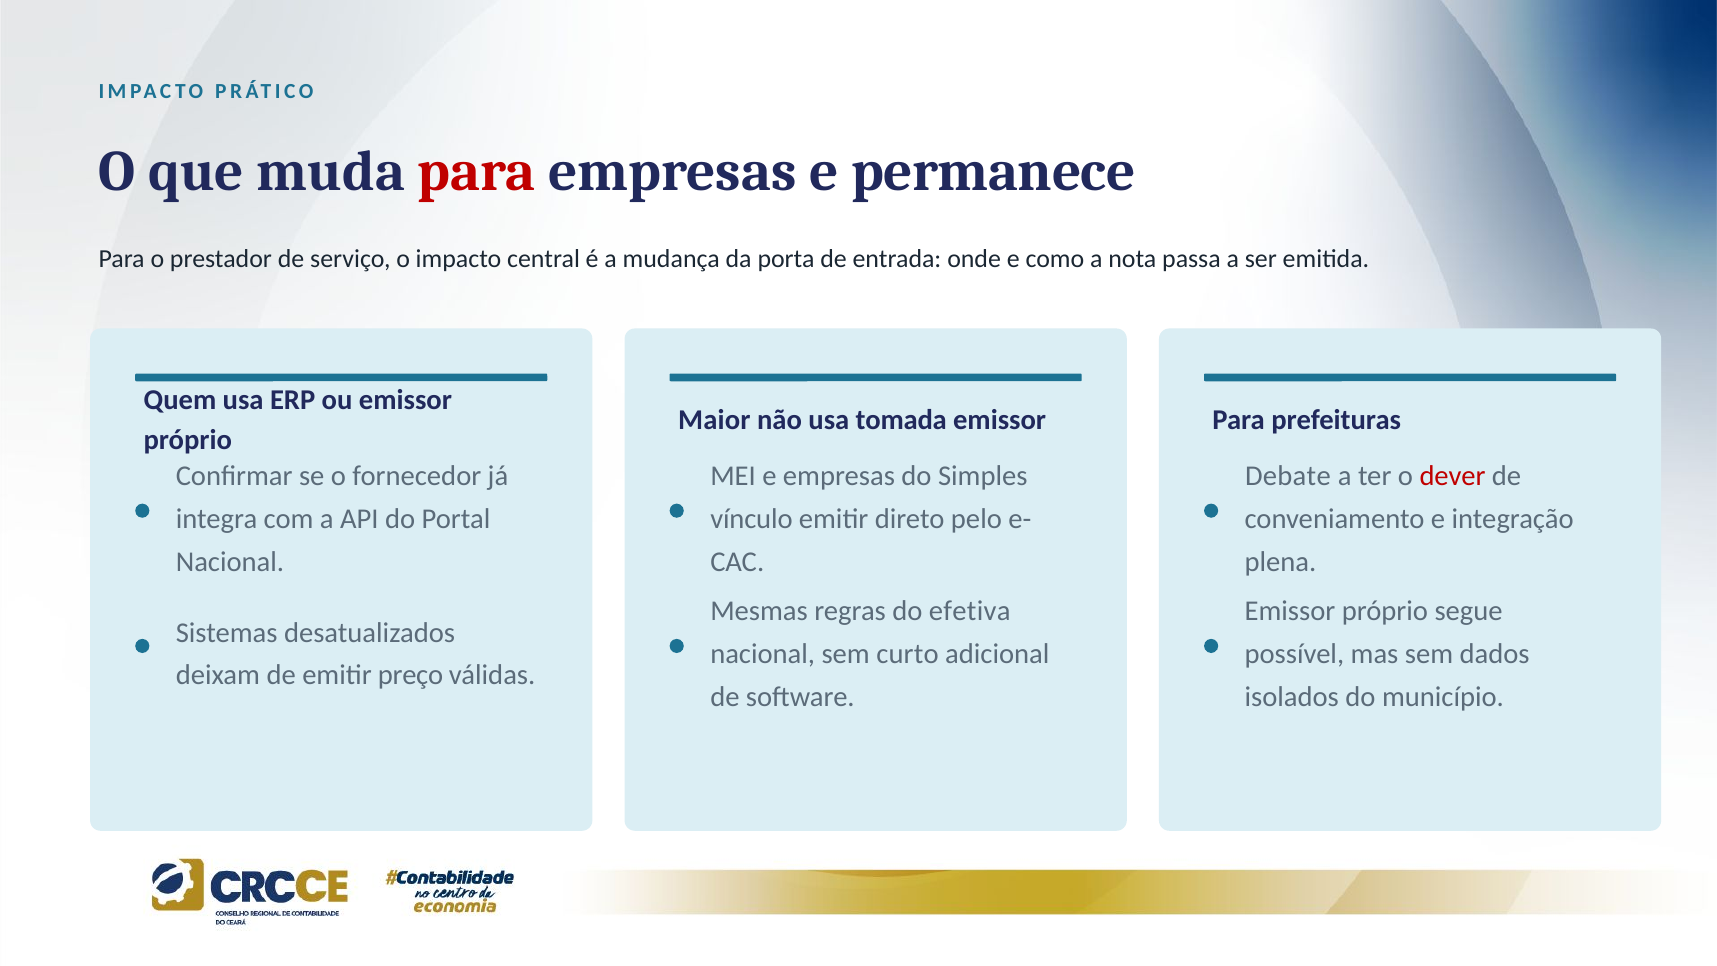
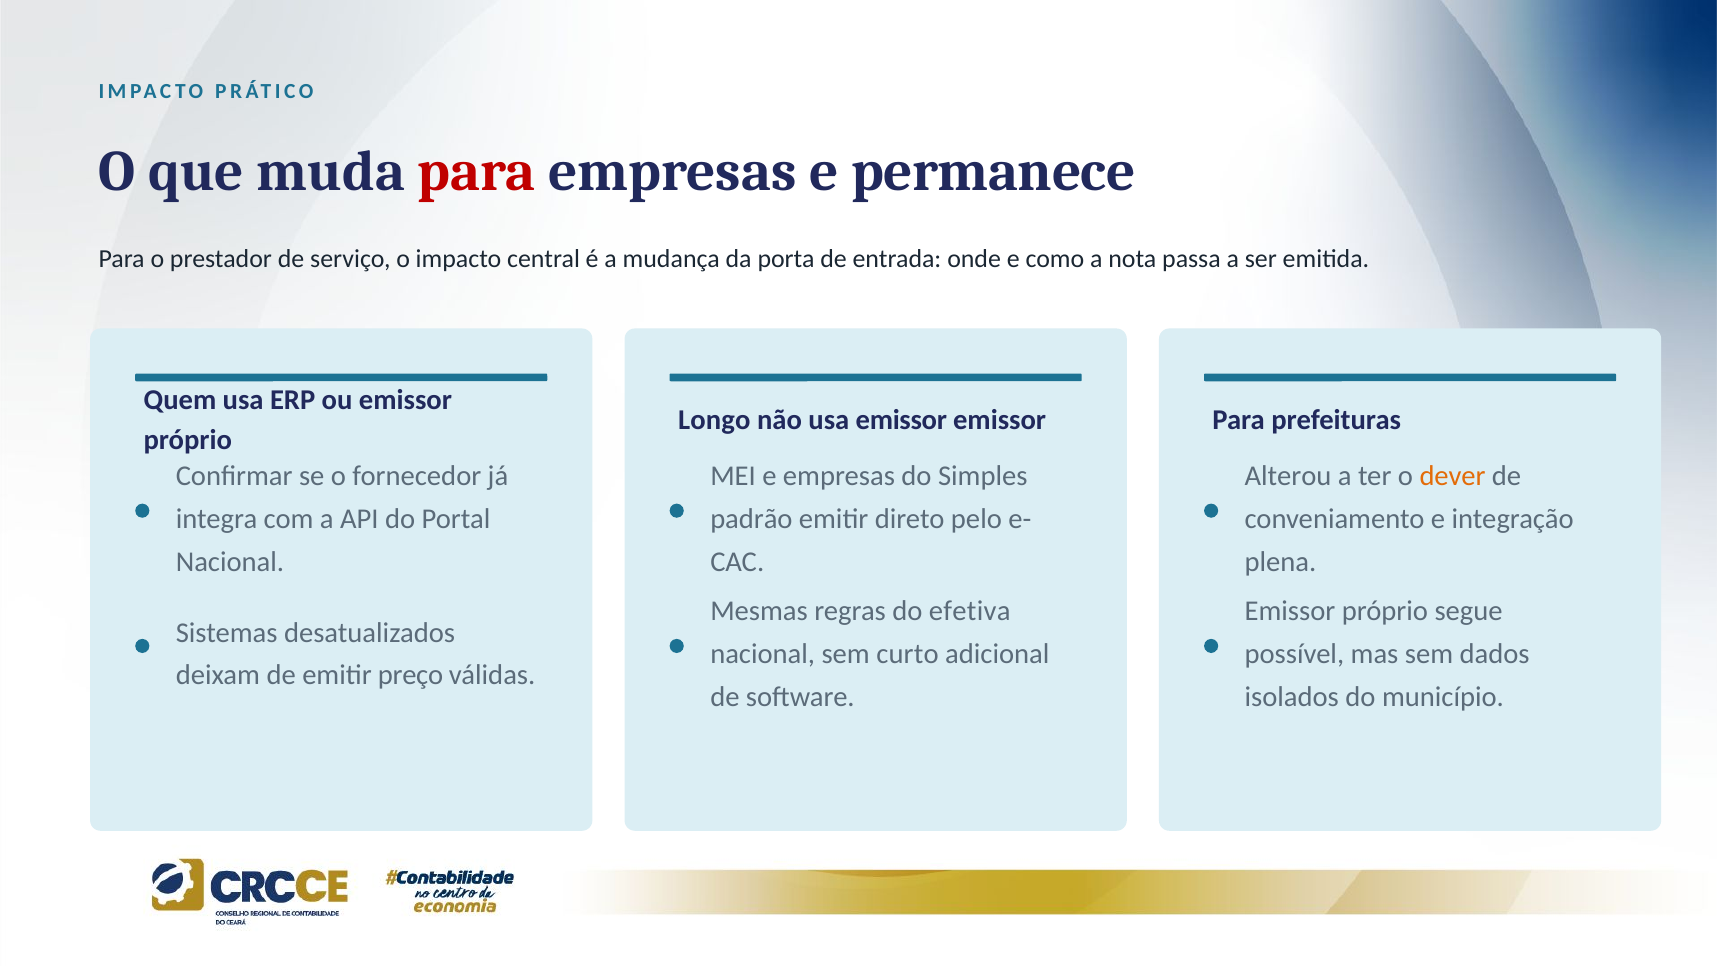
Maior: Maior -> Longo (714, 420)
usa tomada: tomada -> emissor (901, 420)
Debate: Debate -> Alterou (1288, 476)
dever colour: red -> orange (1453, 476)
vínculo: vínculo -> padrão (751, 519)
